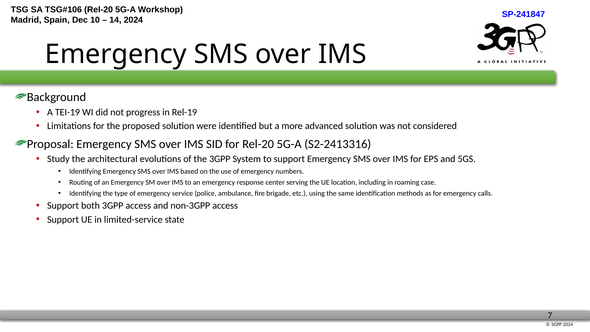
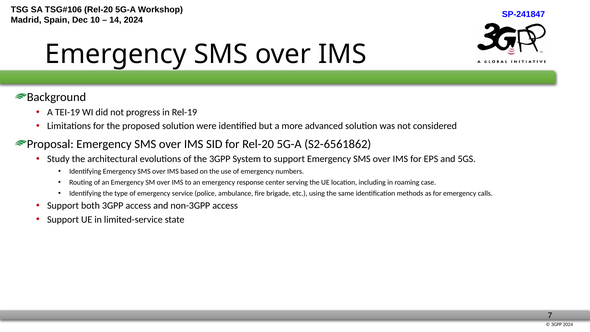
S2-2413316: S2-2413316 -> S2-6561862 (338, 144)
